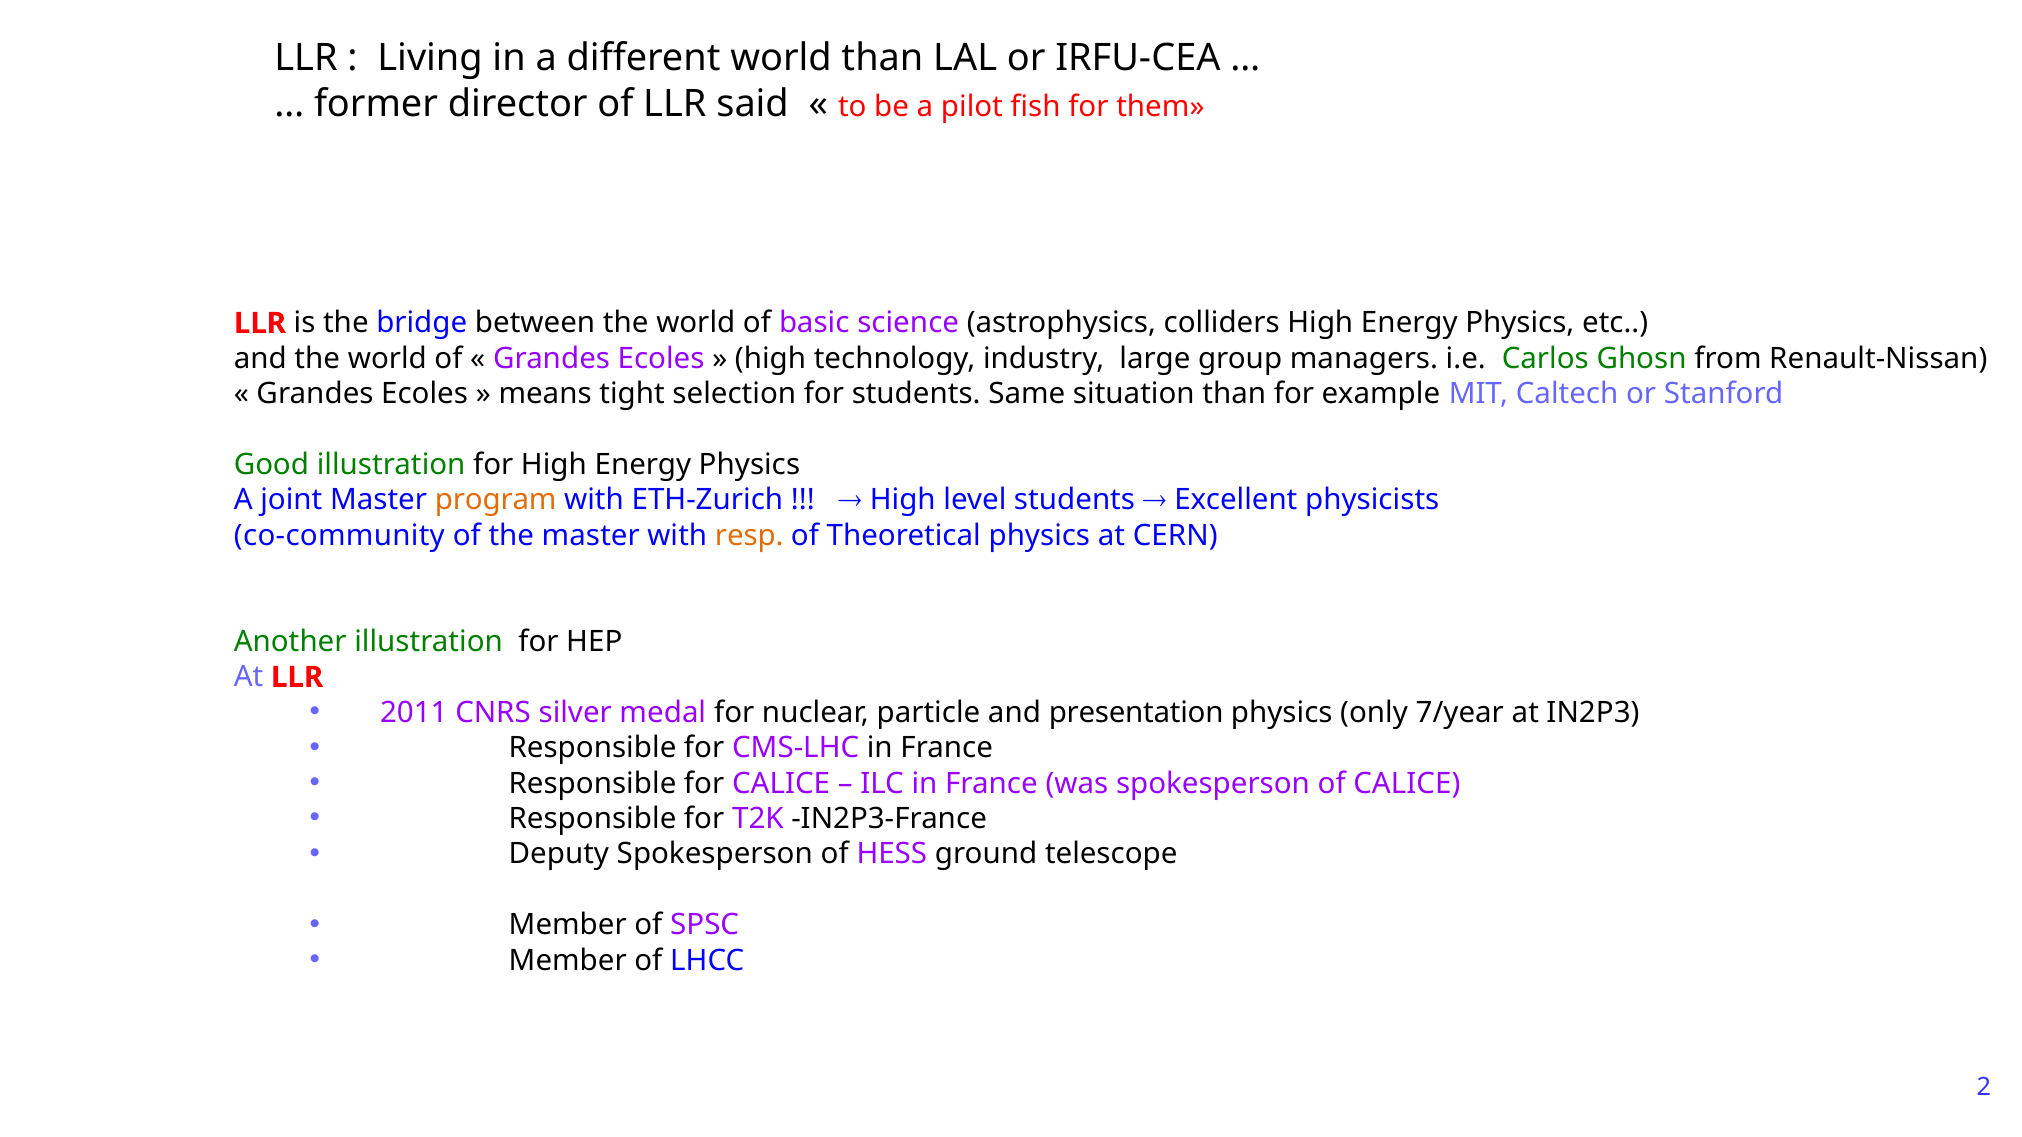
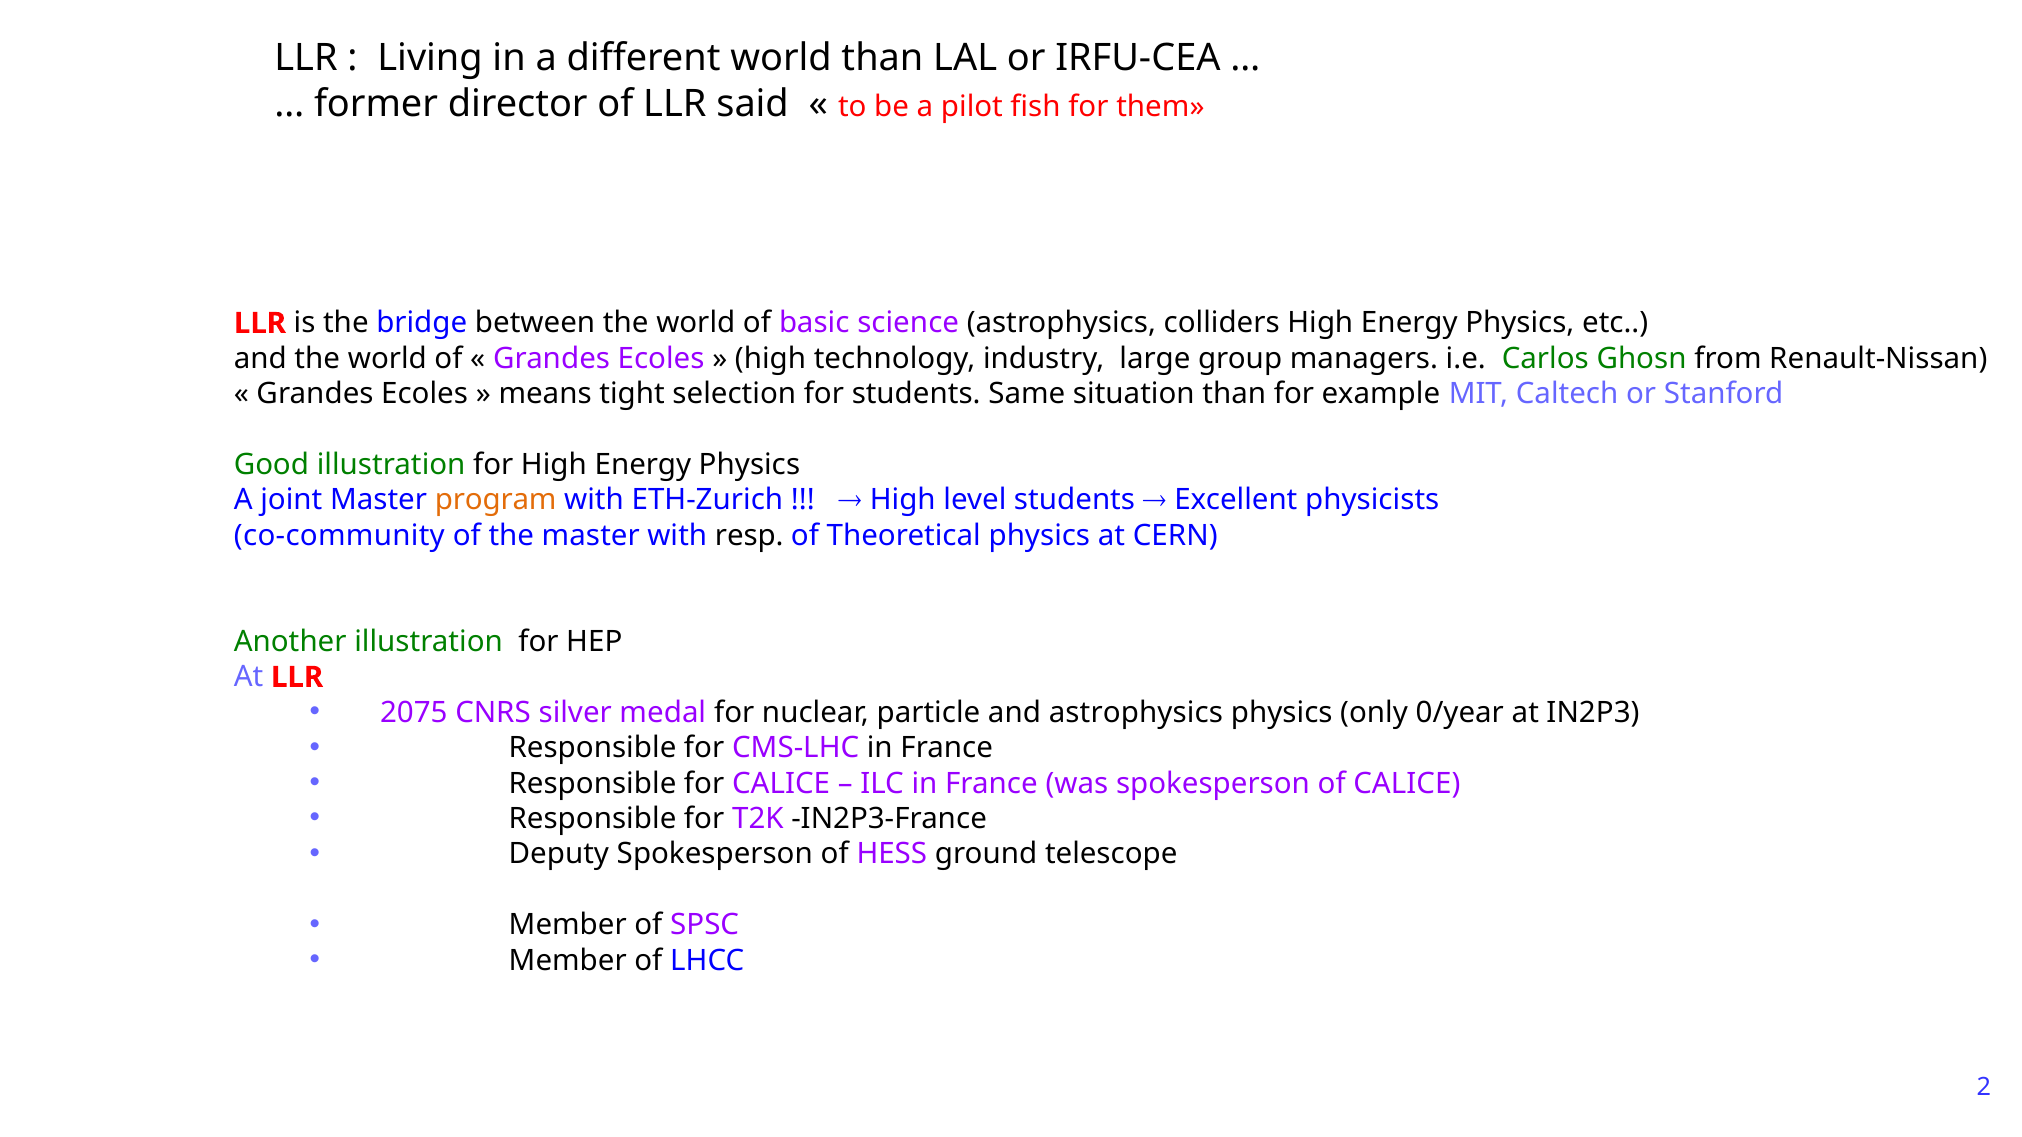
resp colour: orange -> black (749, 536)
2011: 2011 -> 2075 (414, 713)
and presentation: presentation -> astrophysics (1136, 713)
7/year: 7/year -> 0/year (1460, 713)
